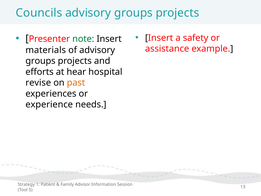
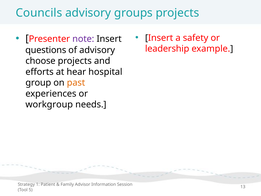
note colour: green -> purple (83, 39)
assistance: assistance -> leadership (167, 49)
materials: materials -> questions (46, 50)
groups: groups -> choose (40, 61)
revise: revise -> group (38, 83)
experience: experience -> workgroup (49, 104)
